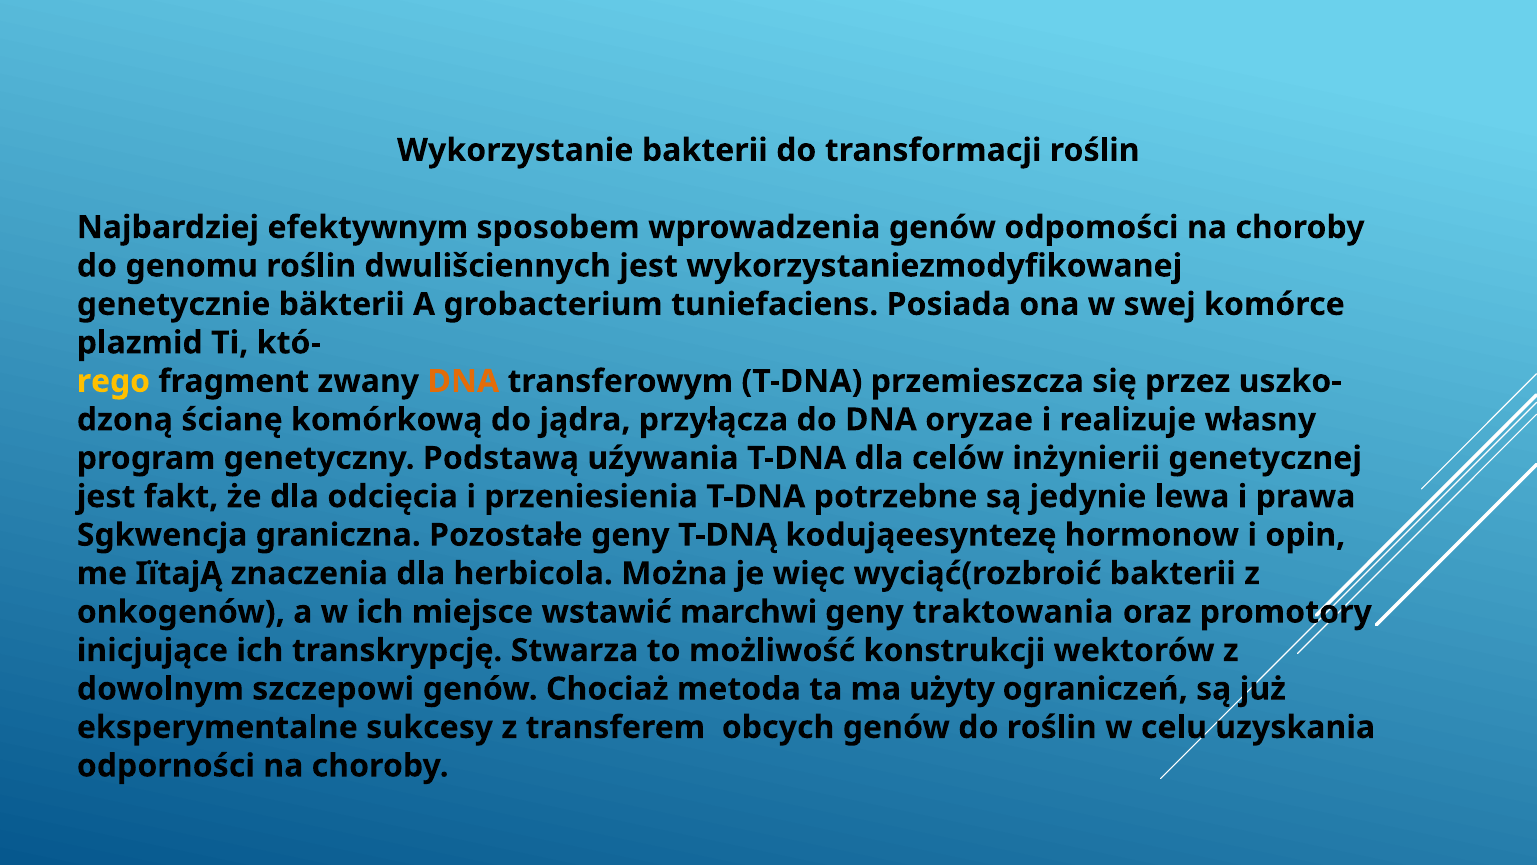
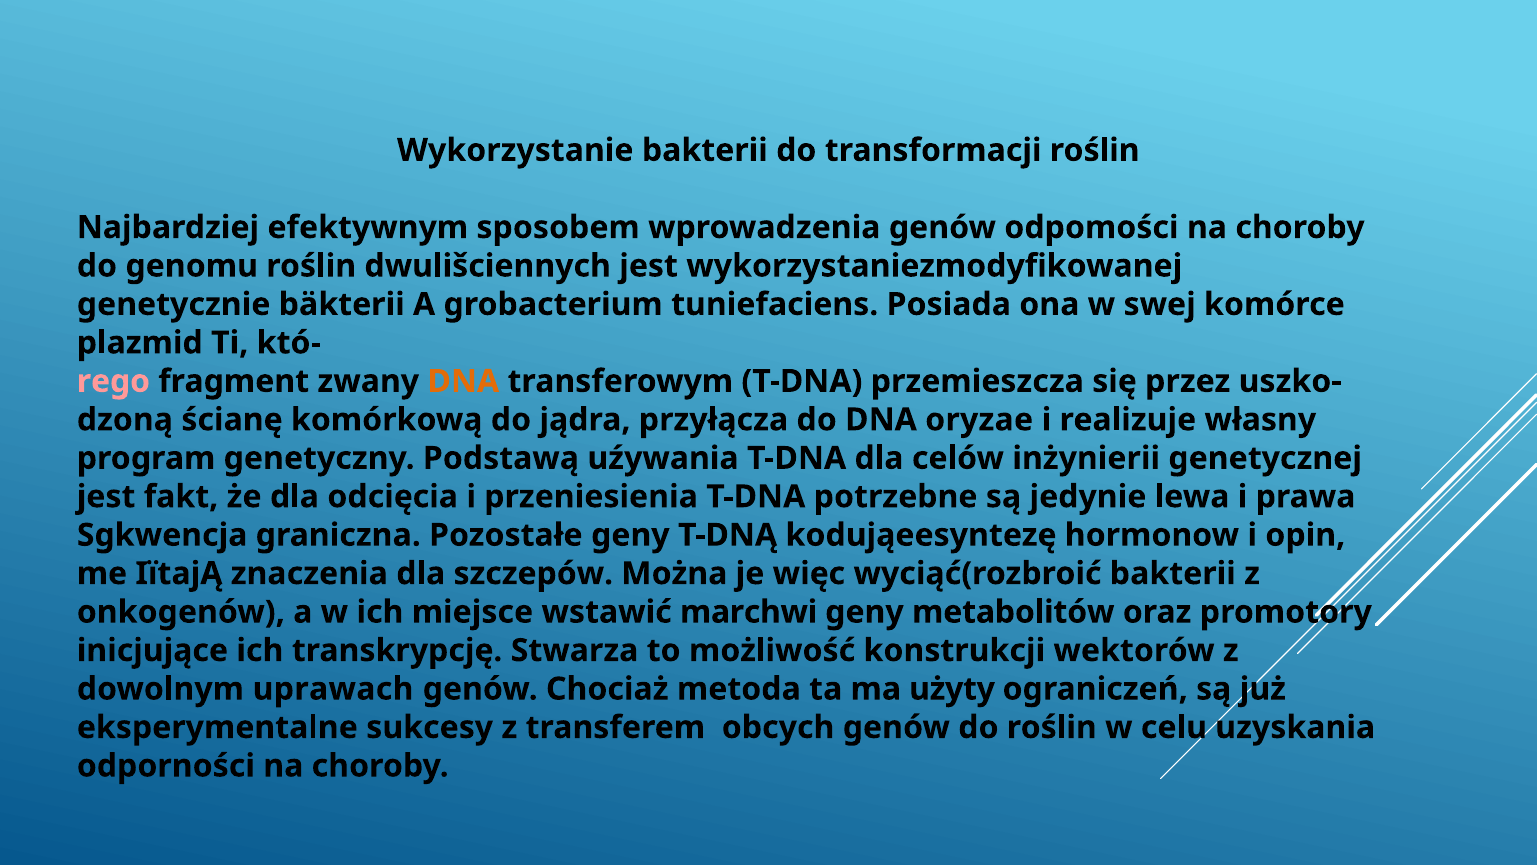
rego colour: yellow -> pink (113, 381)
herbicola: herbicola -> szczepów (533, 573)
traktowania: traktowania -> metabolitów (1013, 612)
szczepowi: szczepowi -> uprawach (333, 689)
